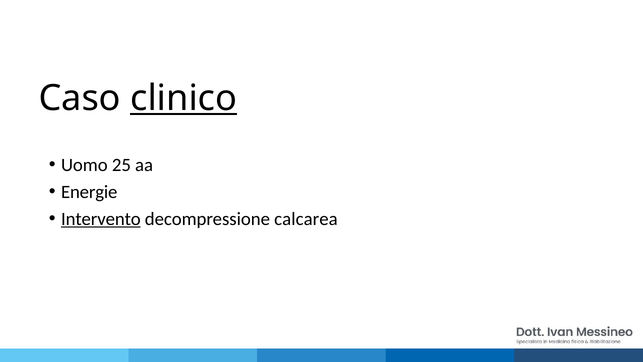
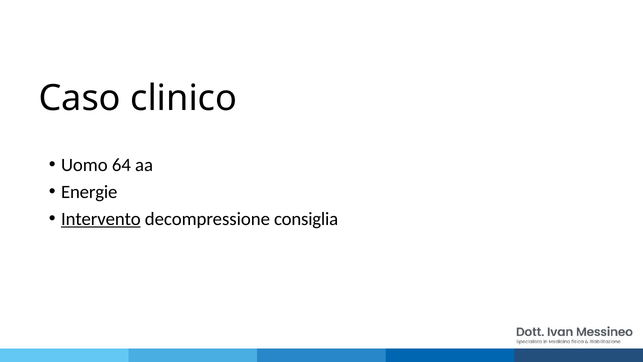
clinico underline: present -> none (184, 98)
25: 25 -> 64 (121, 165)
calcarea: calcarea -> consiglia (306, 219)
